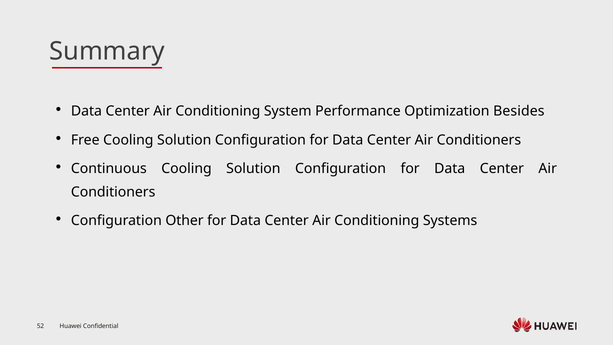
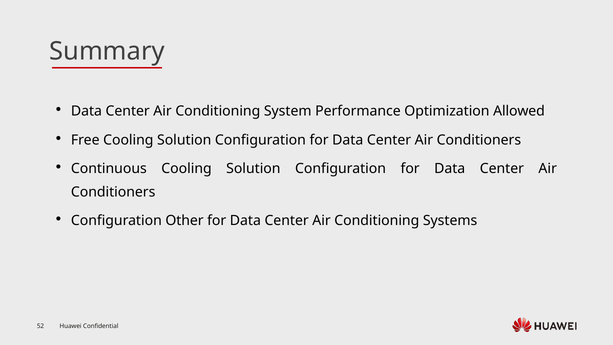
Besides: Besides -> Allowed (519, 111)
